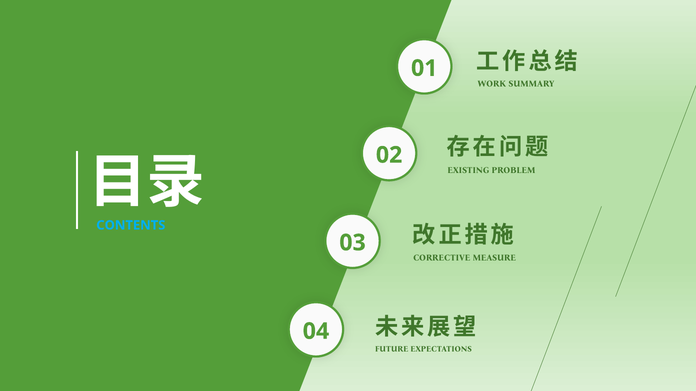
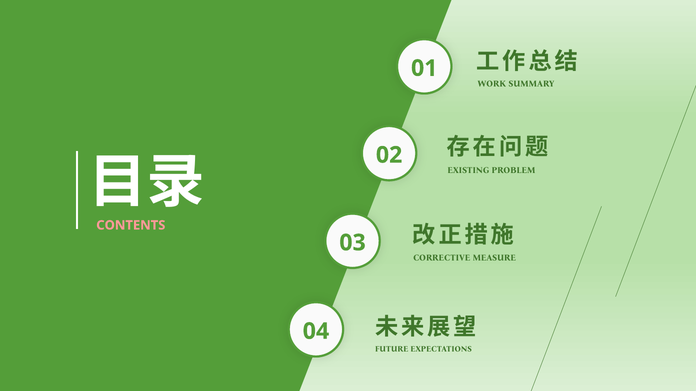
CONTENTS colour: light blue -> pink (131, 226)
